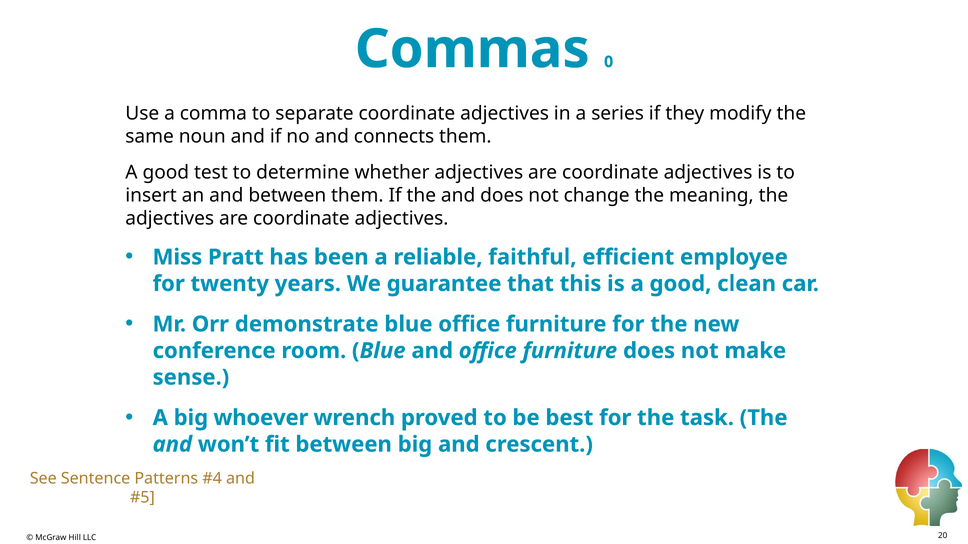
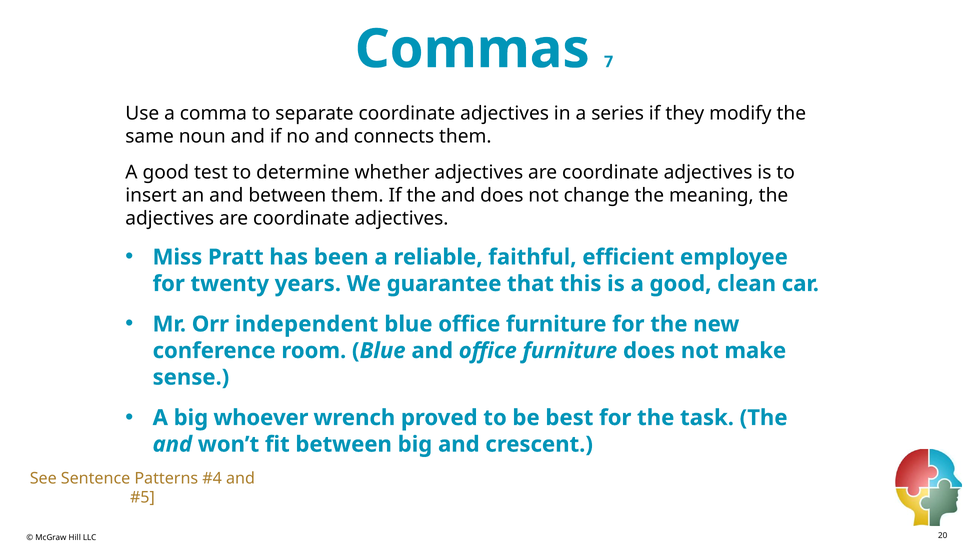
0: 0 -> 7 (609, 62)
demonstrate: demonstrate -> independent (307, 324)
